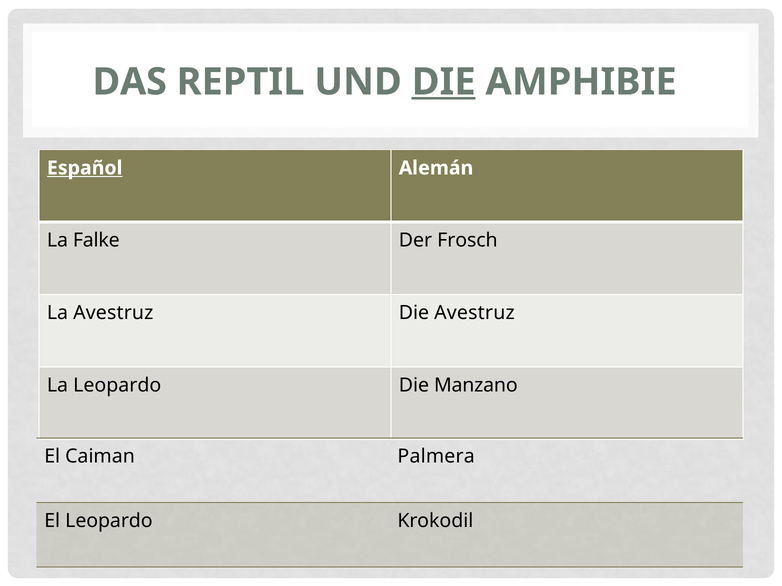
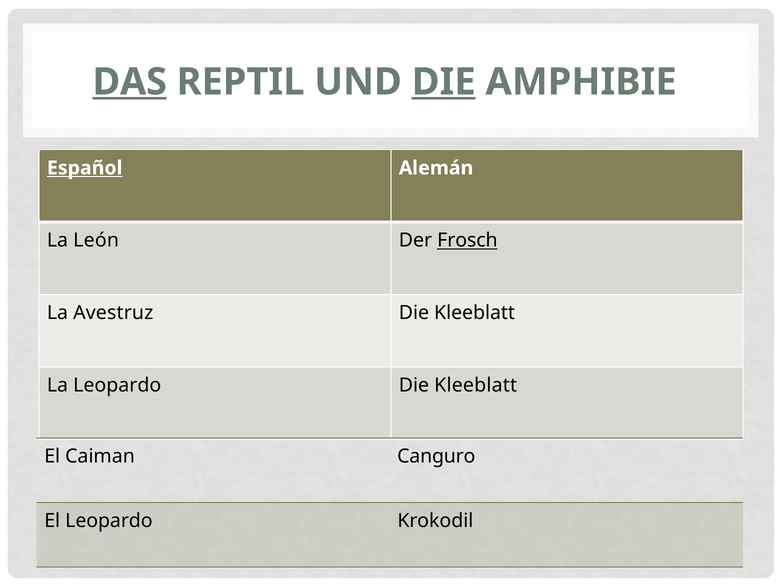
DAS underline: none -> present (130, 82)
Falke: Falke -> León (96, 241)
Frosch underline: none -> present (467, 241)
Avestruz: Avestruz -> Kleeblatt (475, 313)
Manzano: Manzano -> Kleeblatt (476, 386)
Palmera: Palmera -> Canguro (436, 457)
